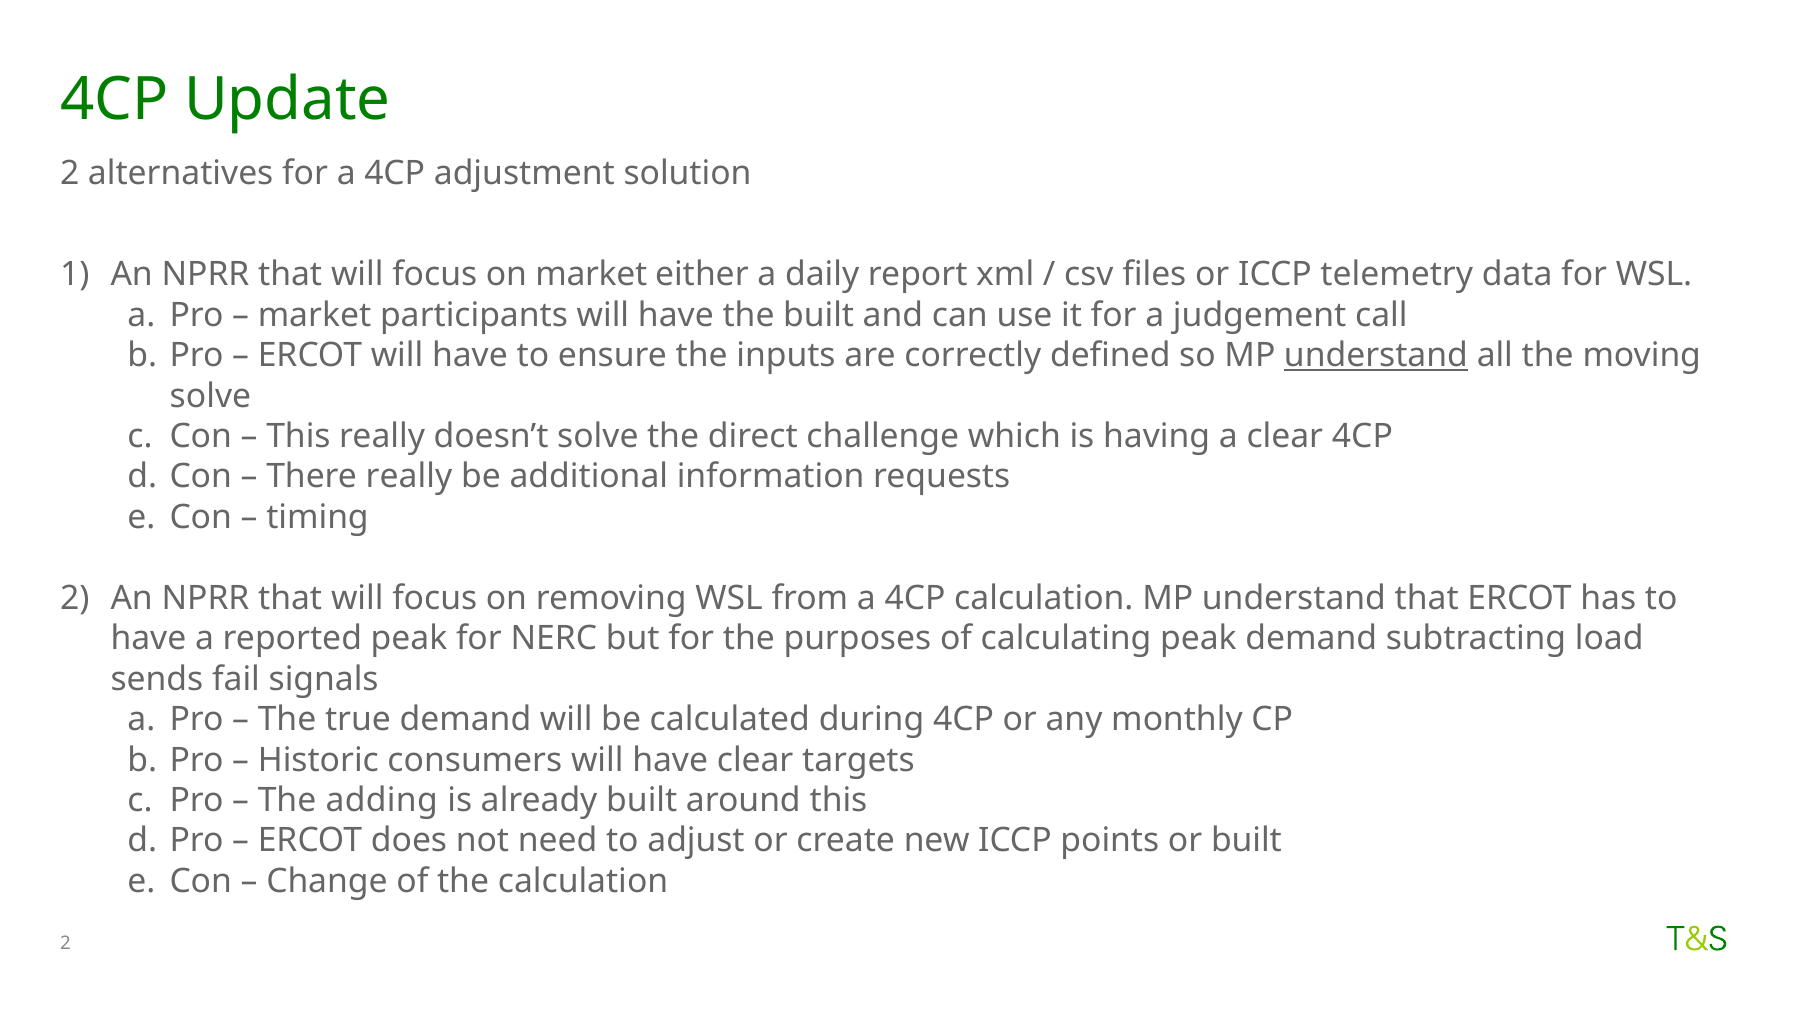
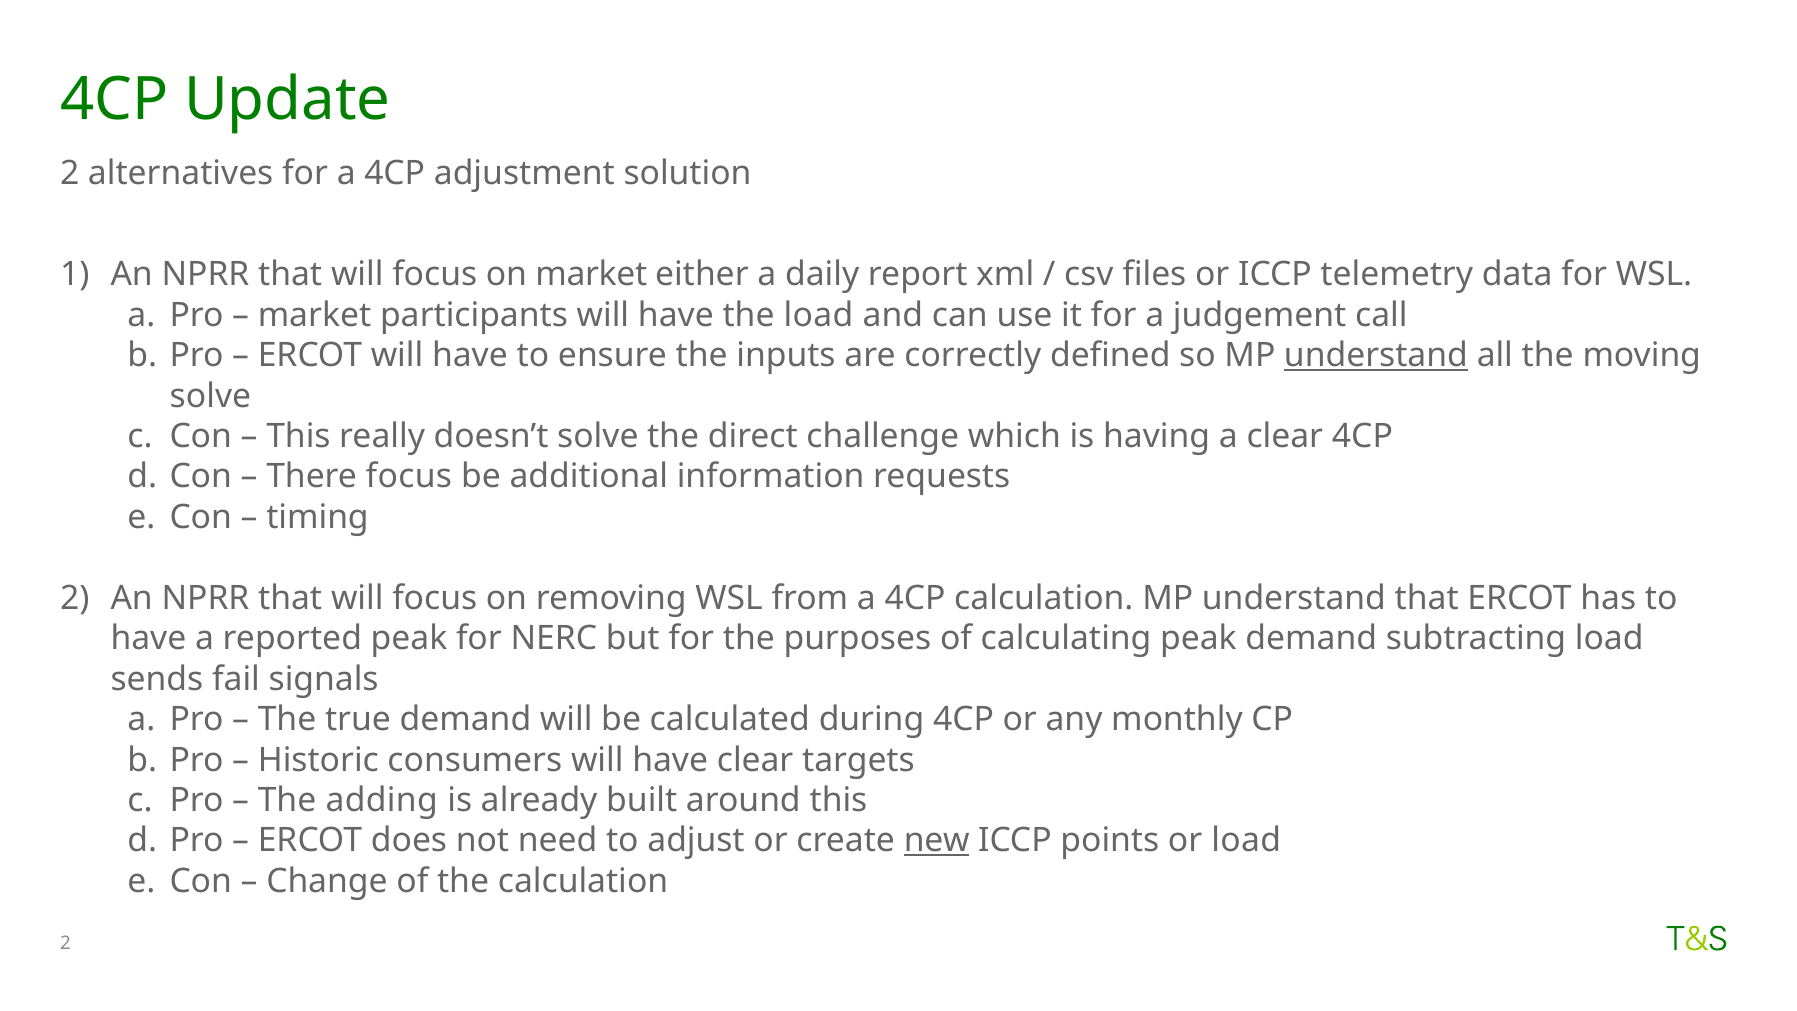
the built: built -> load (818, 315)
There really: really -> focus (409, 477)
new underline: none -> present (937, 841)
or built: built -> load (1246, 841)
